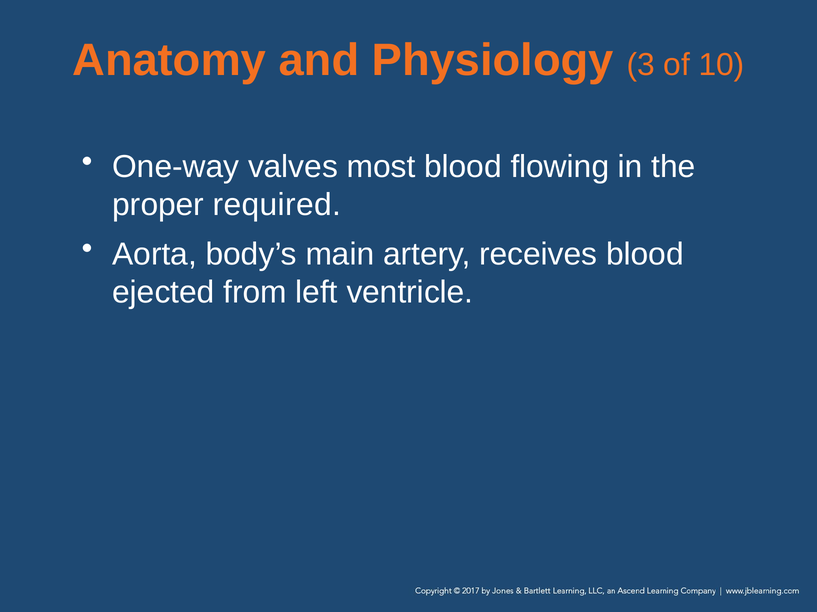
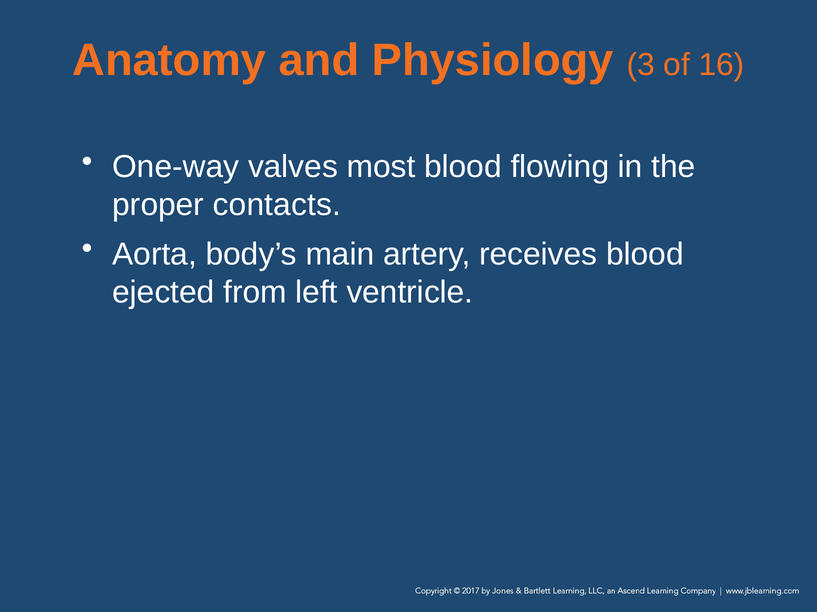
10: 10 -> 16 (722, 65)
required: required -> contacts (277, 205)
